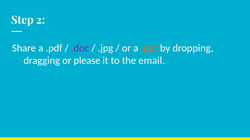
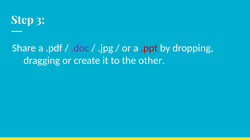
2: 2 -> 3 (40, 20)
.ppt colour: orange -> red (149, 48)
please: please -> create (87, 61)
email: email -> other (152, 61)
